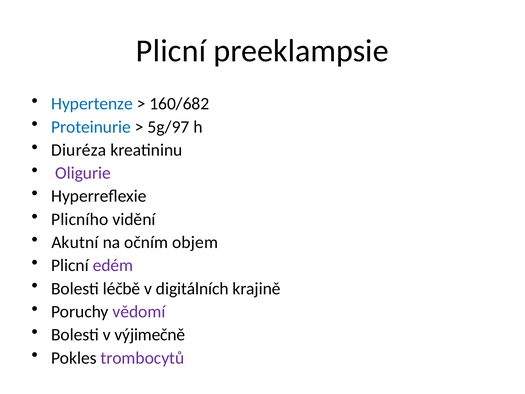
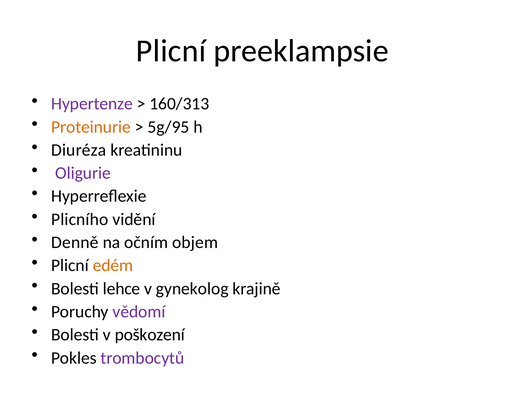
Hypertenze colour: blue -> purple (92, 104)
160/682: 160/682 -> 160/313 (179, 104)
Proteinurie colour: blue -> orange (91, 127)
5g/97: 5g/97 -> 5g/95 (168, 127)
Akutní: Akutní -> Denně (75, 242)
edém colour: purple -> orange (113, 265)
léčbě: léčbě -> lehce (122, 288)
digitálních: digitálních -> gynekolog (192, 288)
výjimečně: výjimečně -> poškození (150, 335)
